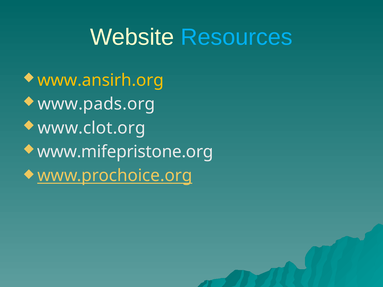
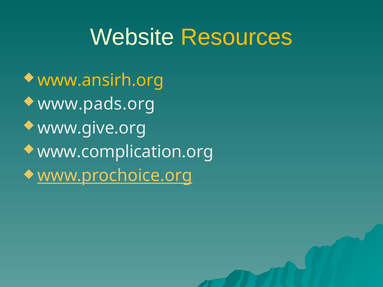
Resources colour: light blue -> yellow (237, 37)
www.clot.org: www.clot.org -> www.give.org (92, 128)
www.mifepristone.org: www.mifepristone.org -> www.complication.org (125, 152)
